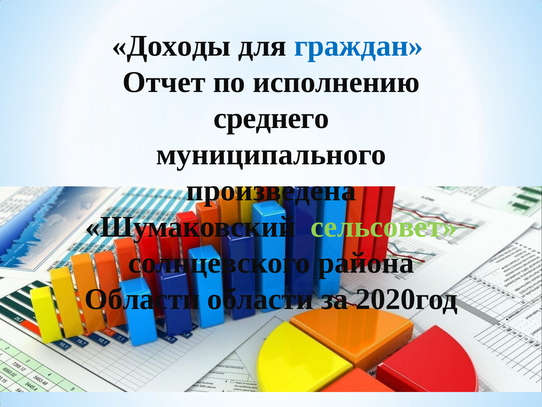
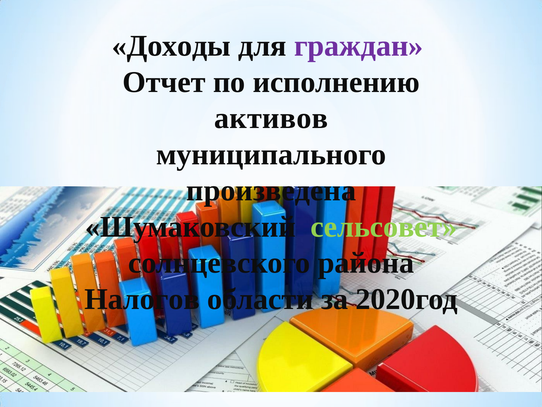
граждан colour: blue -> purple (359, 46)
среднего: среднего -> активов (271, 118)
Области: Области -> Налогов (142, 299)
